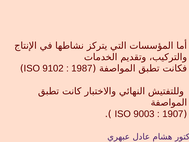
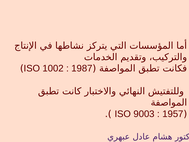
9102: 9102 -> 1002 (53, 68)
1907: 1907 -> 1957 (173, 114)
